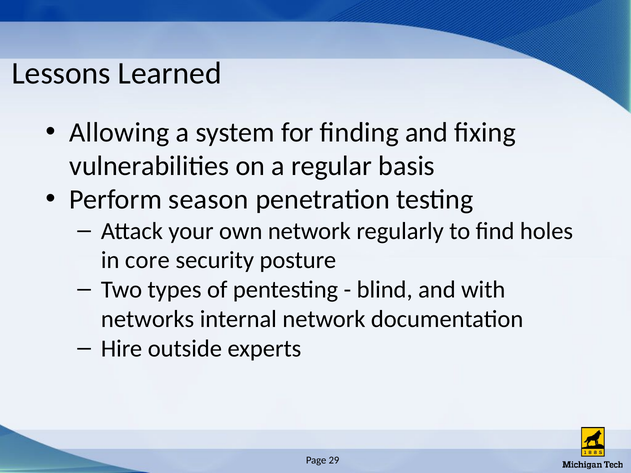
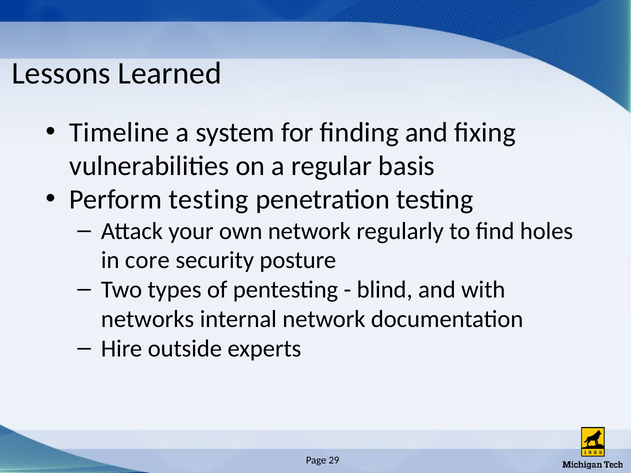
Allowing: Allowing -> Timeline (119, 132)
Perform season: season -> testing (209, 200)
